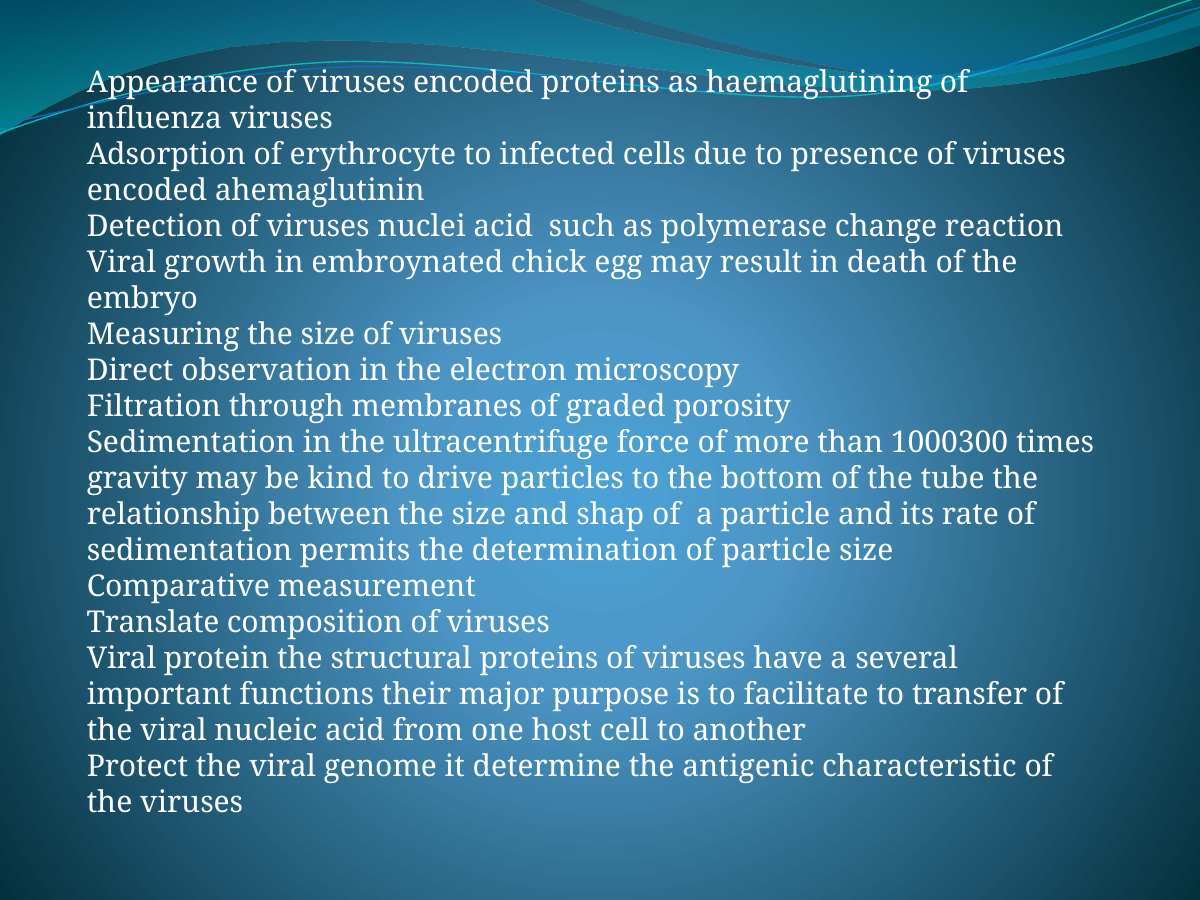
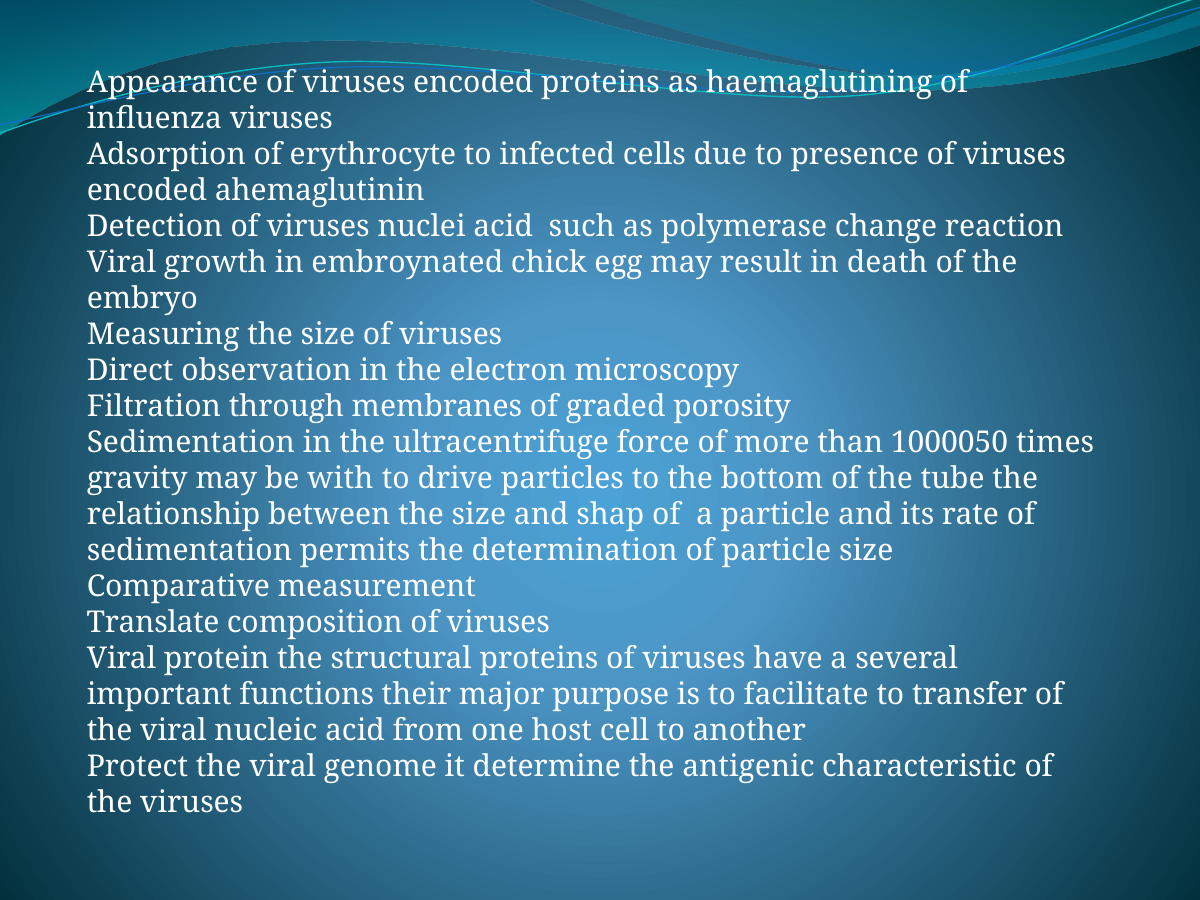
1000300: 1000300 -> 1000050 (950, 442)
kind: kind -> with (340, 478)
